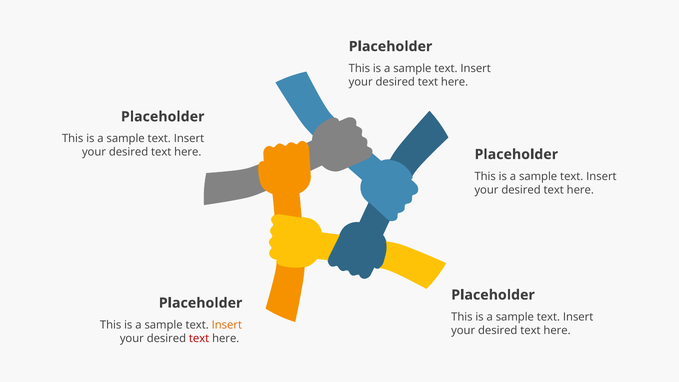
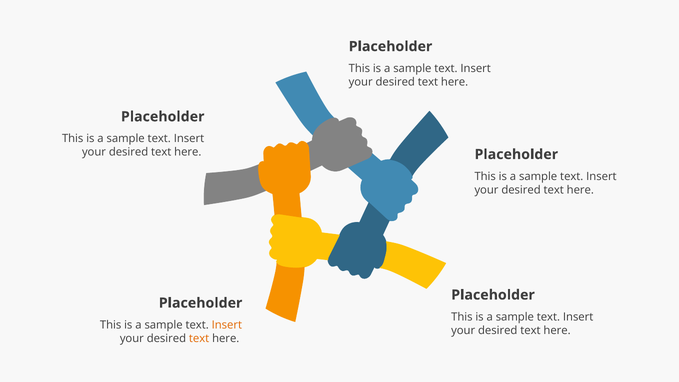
text colour: red -> orange (199, 339)
